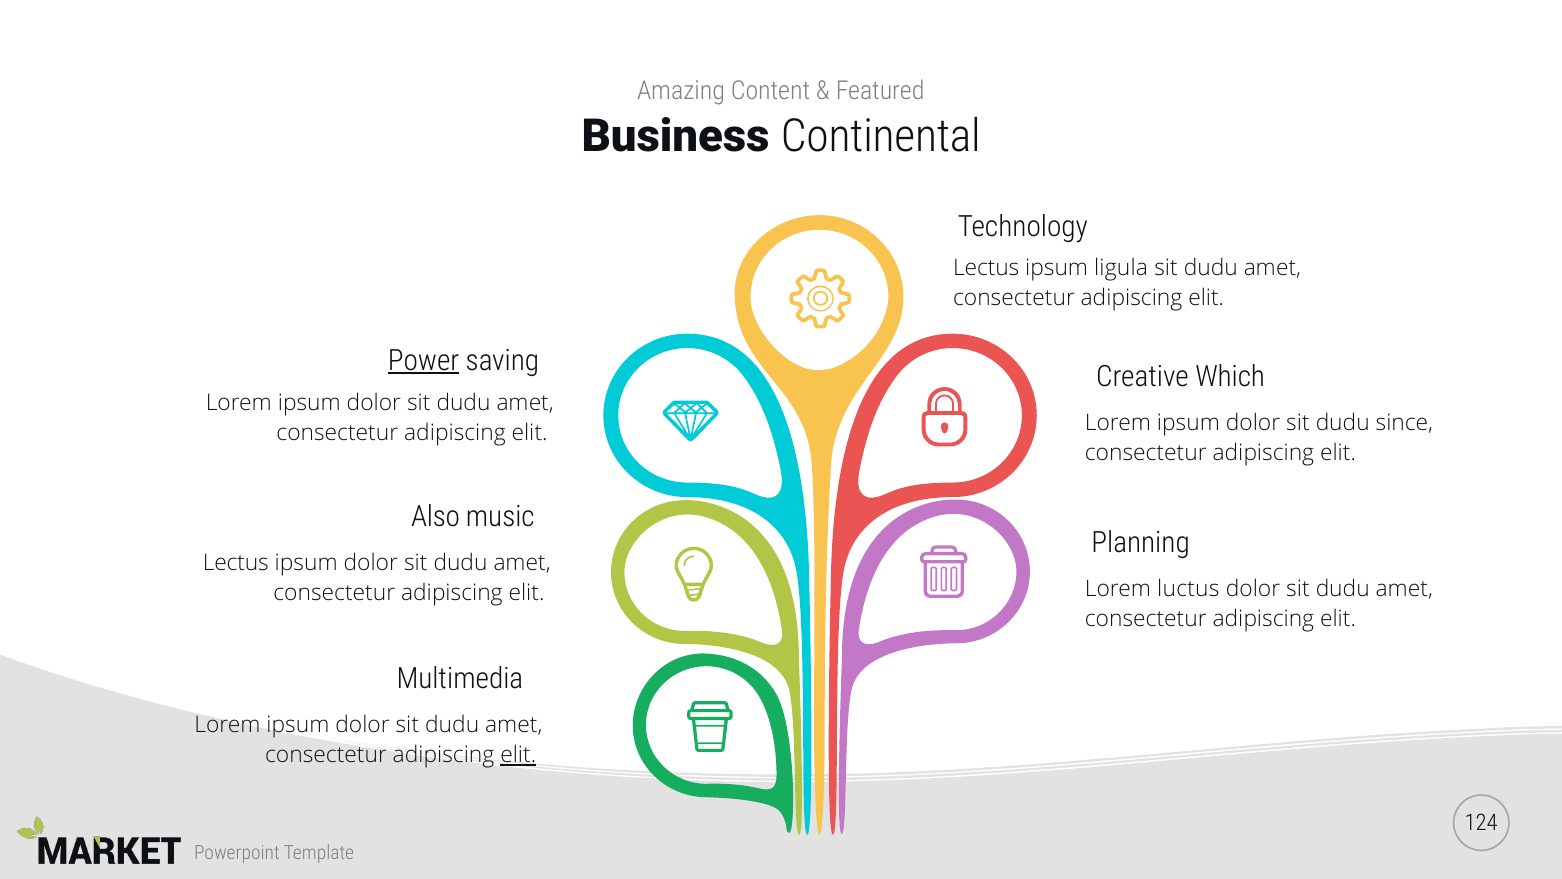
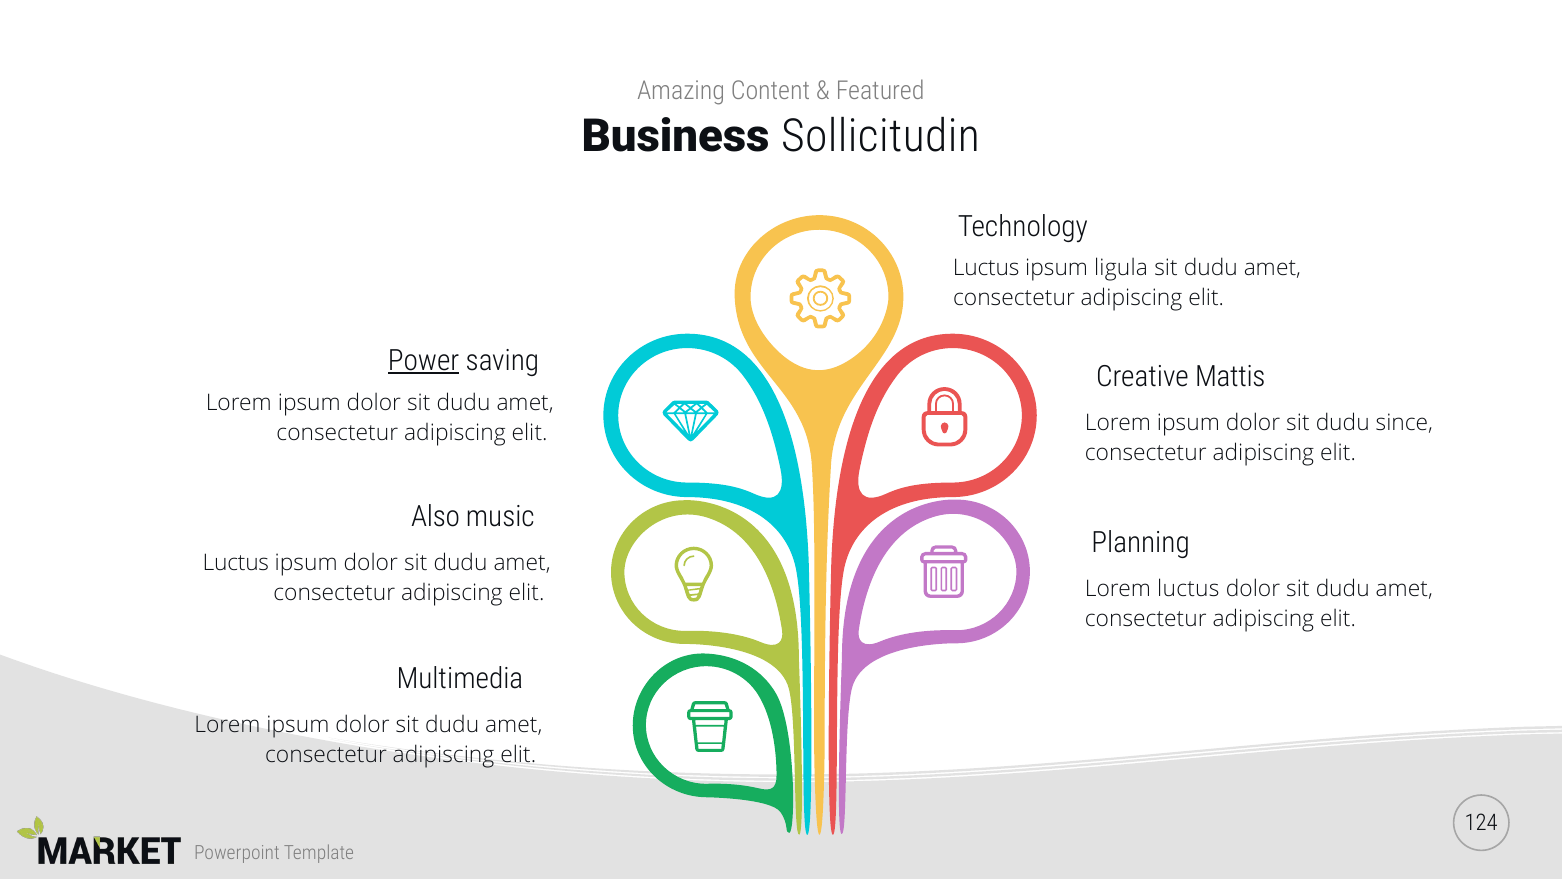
Continental: Continental -> Sollicitudin (880, 136)
Lectus: Lectus -> Luctus (986, 268)
Which: Which -> Mattis (1230, 377)
Lectus: Lectus -> Luctus (236, 563)
elit underline: present -> none (518, 755)
